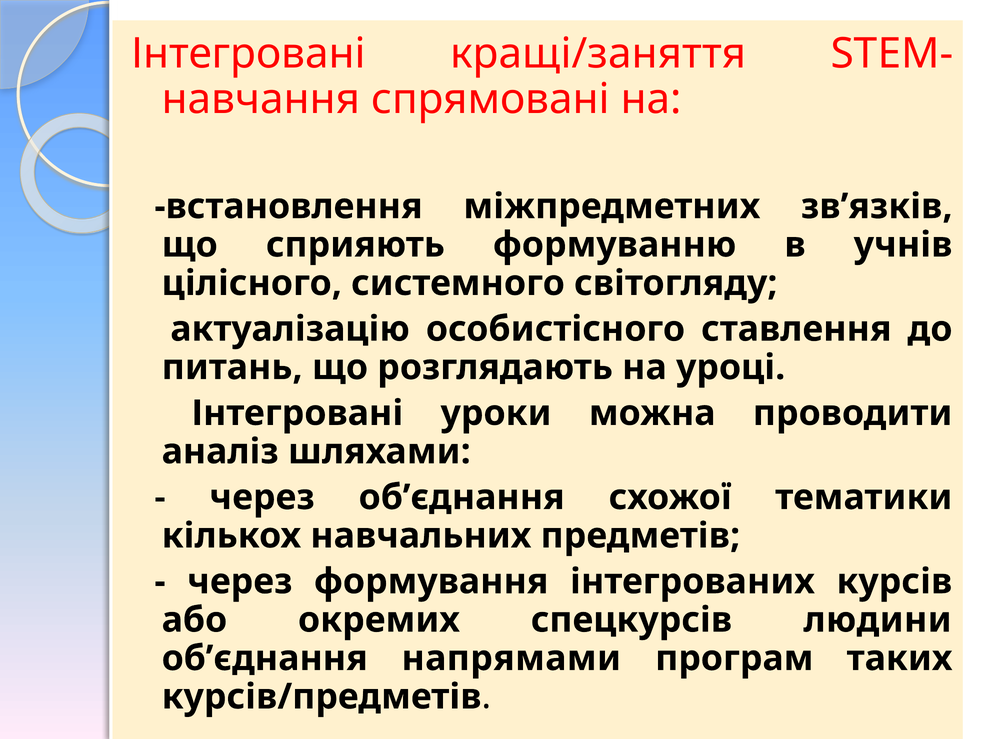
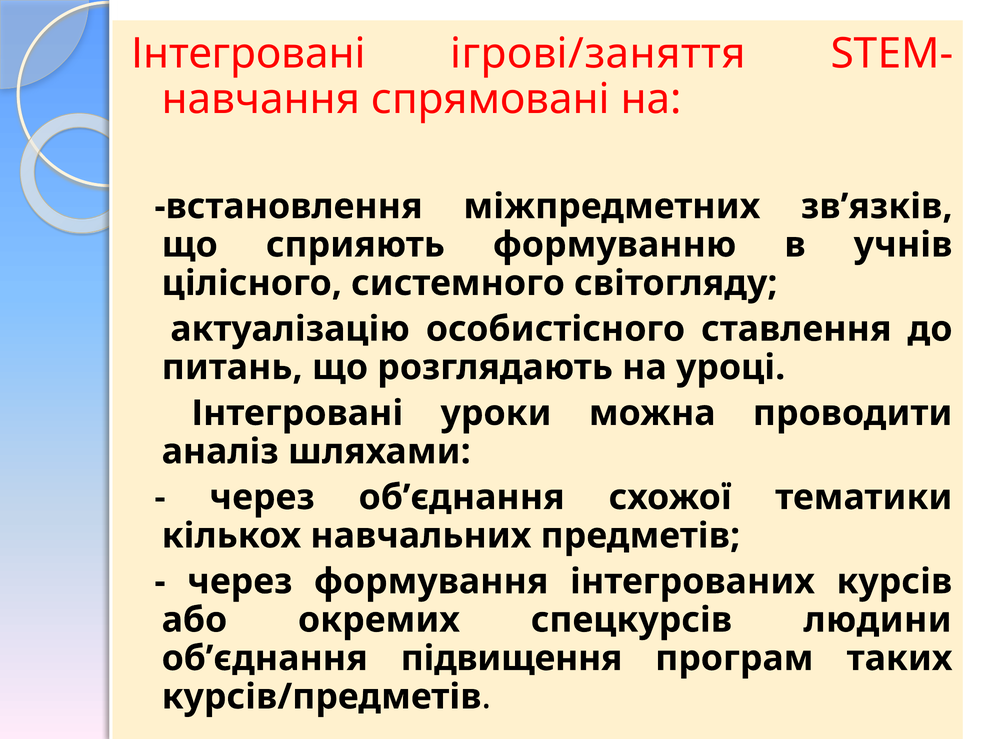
кращі/заняття: кращі/заняття -> ігрові/заняття (598, 54)
напрямами: напрямами -> підвищення (512, 659)
